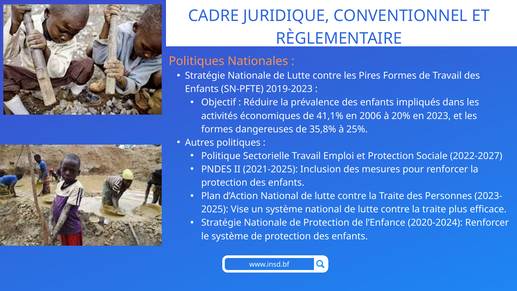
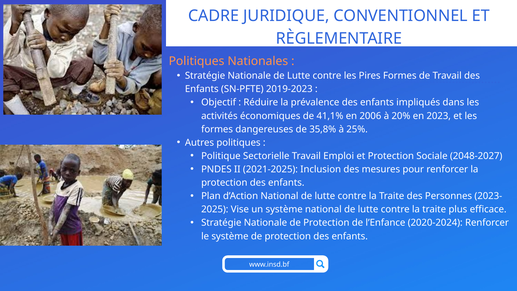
2022-2027: 2022-2027 -> 2048-2027 (476, 156)
